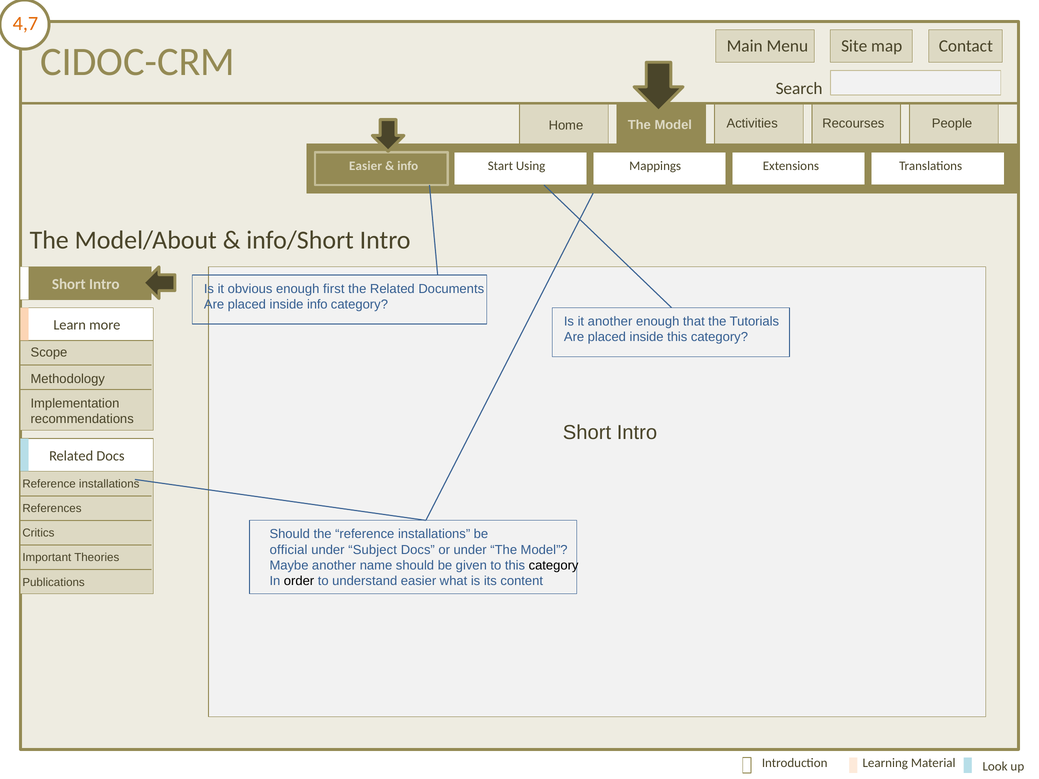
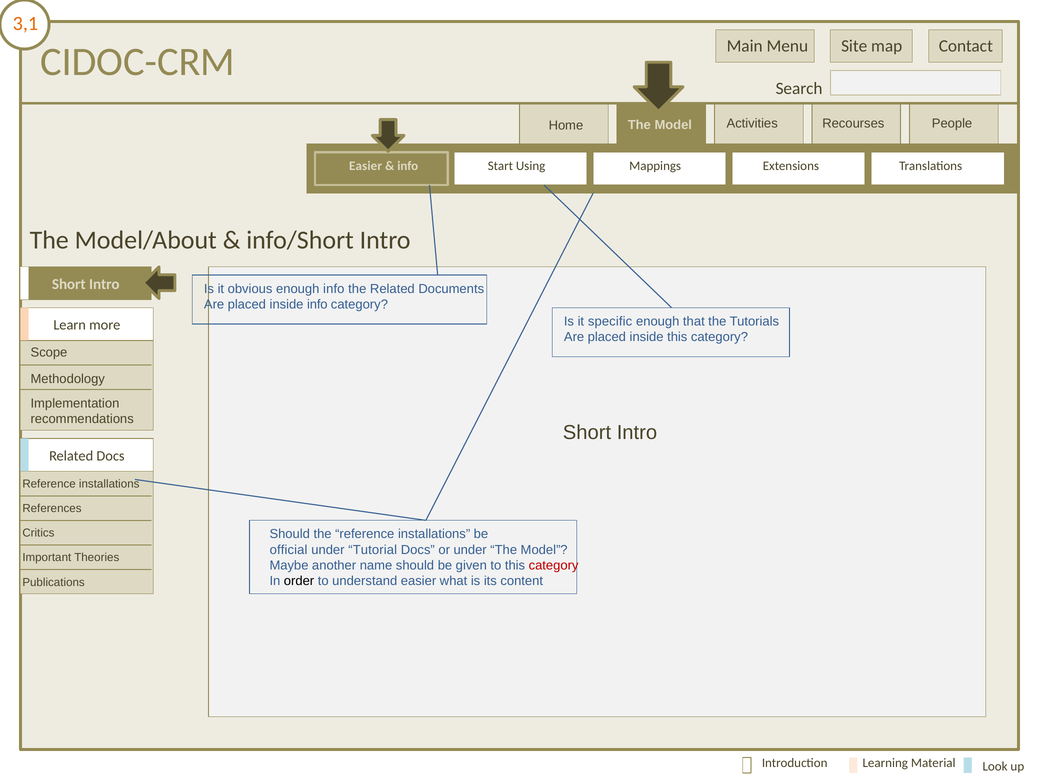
4,7: 4,7 -> 3,1 (25, 24)
enough first: first -> info (334, 289)
it another: another -> specific (610, 322)
Subject: Subject -> Tutorial (373, 550)
category colour: black -> red (554, 566)
